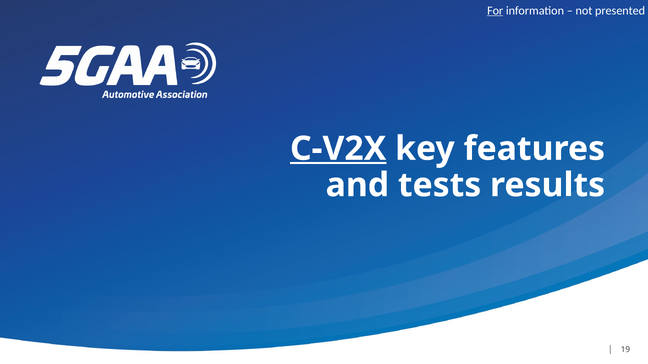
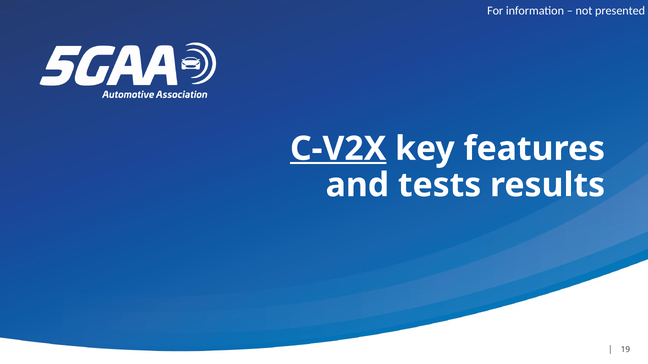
For underline: present -> none (495, 11)
